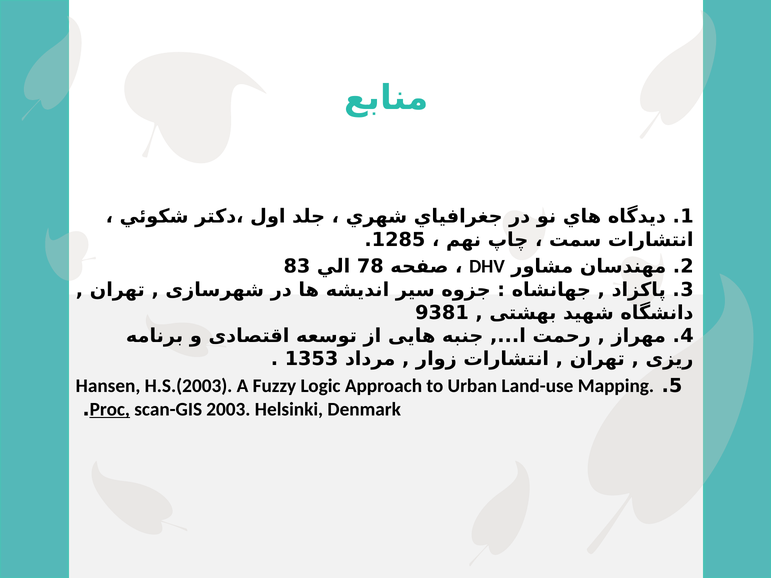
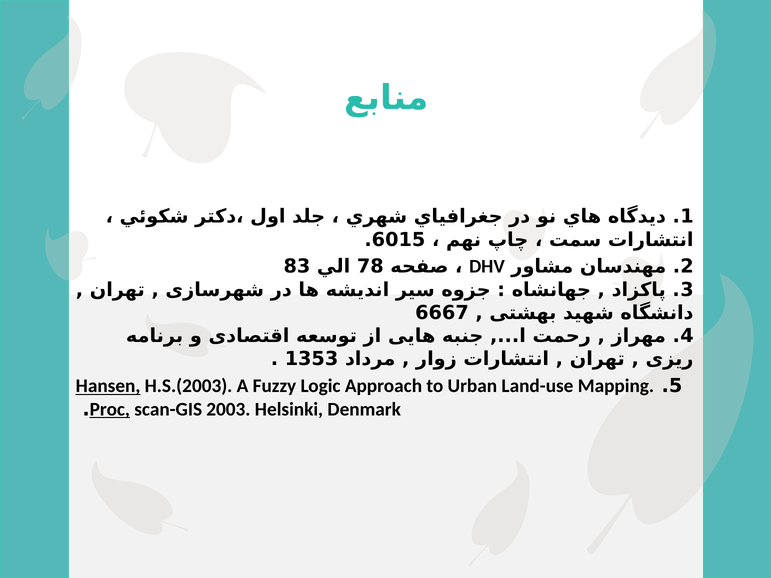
1285: 1285 -> 6015 (399, 240)
9381: 9381 -> 6667 (442, 313)
Hansen underline: none -> present (108, 386)
